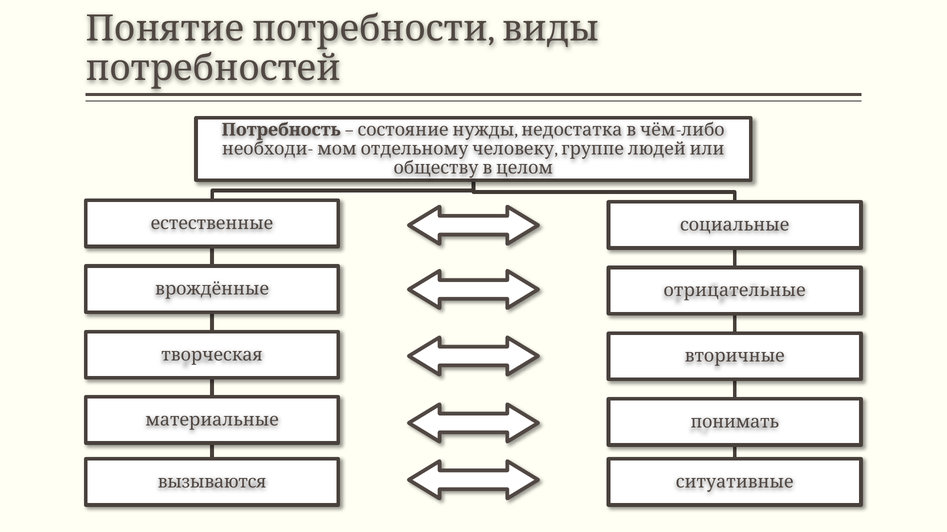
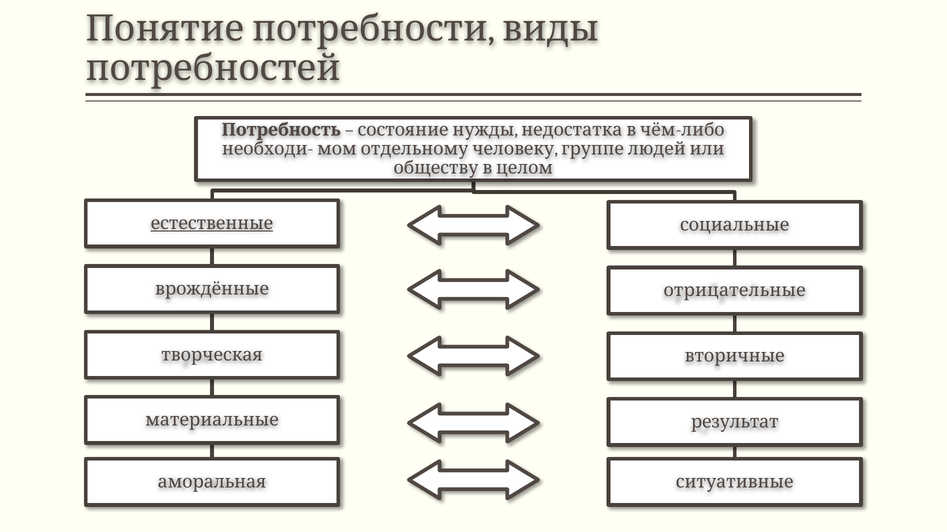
естественные underline: none -> present (212, 224)
понимать: понимать -> результат (735, 422)
вызываются: вызываются -> аморальная (212, 482)
